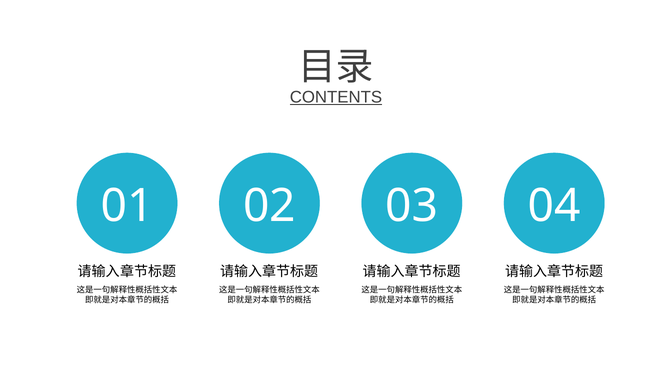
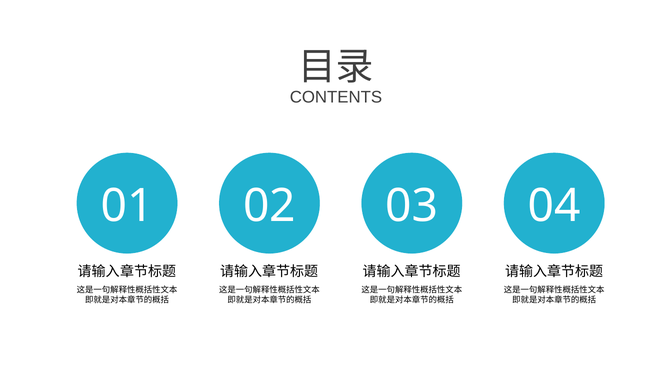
CONTENTS underline: present -> none (336, 97)
